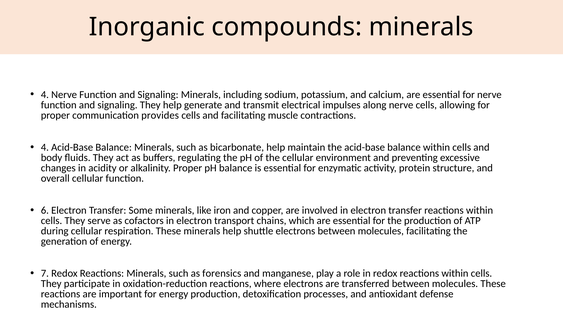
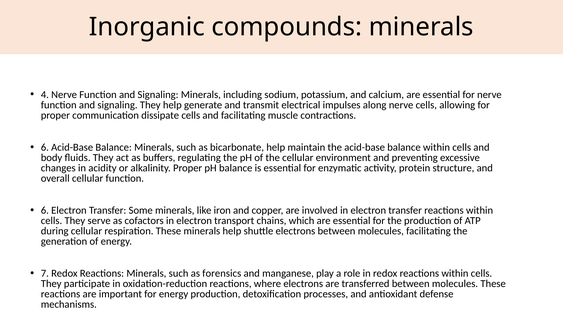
provides: provides -> dissipate (160, 115)
4: 4 -> 6 (45, 147)
